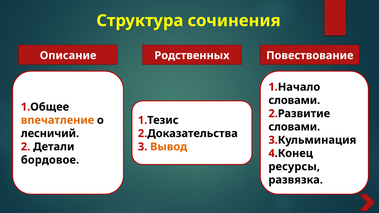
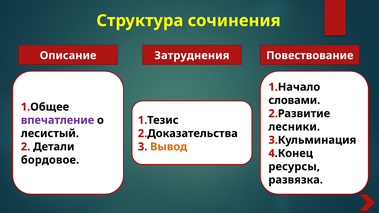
Родственных: Родственных -> Затруднения (192, 56)
впечатление colour: orange -> purple (57, 120)
словами: словами -> лесники (294, 127)
лесничий: лесничий -> лесистый (50, 134)
